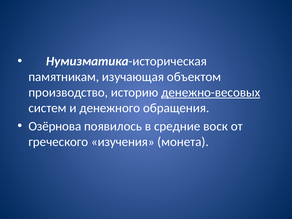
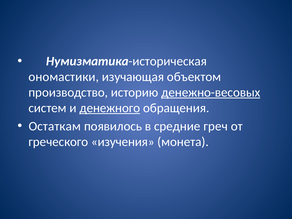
памятникам: памятникам -> ономастики (64, 77)
денежного underline: none -> present (110, 108)
Озёрнова: Озёрнова -> Остаткам (55, 126)
воск: воск -> греч (216, 126)
